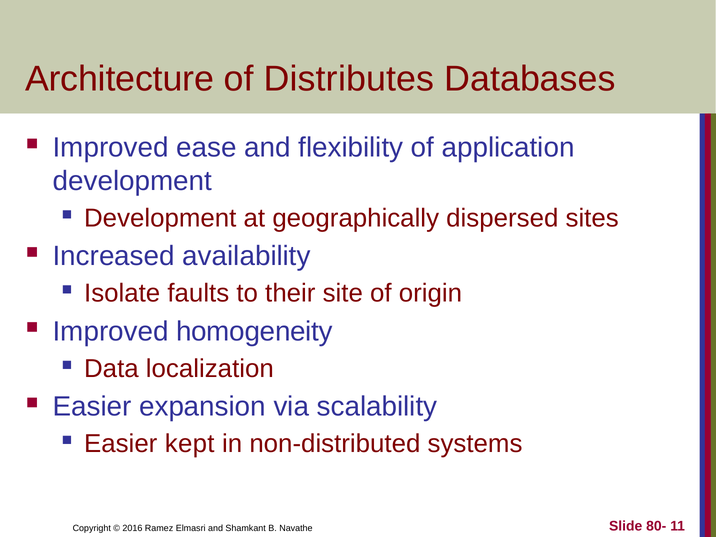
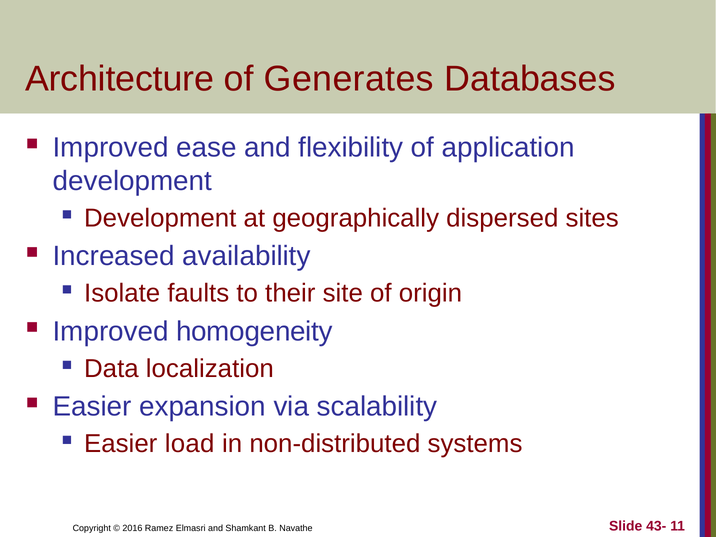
Distributes: Distributes -> Generates (349, 79)
kept: kept -> load (190, 444)
80-: 80- -> 43- (656, 526)
